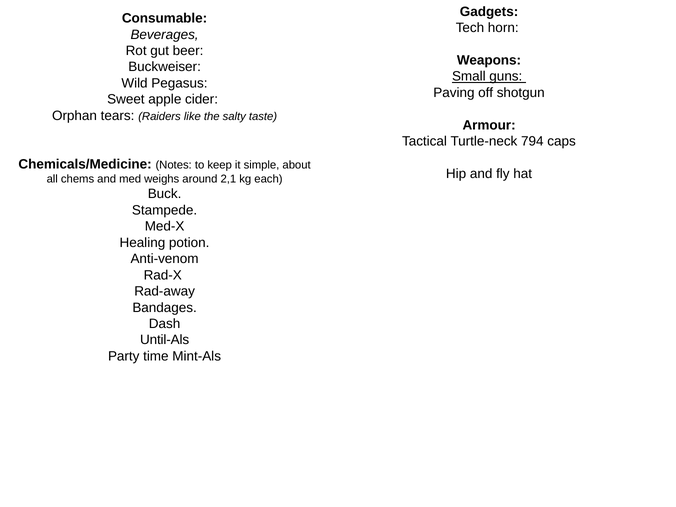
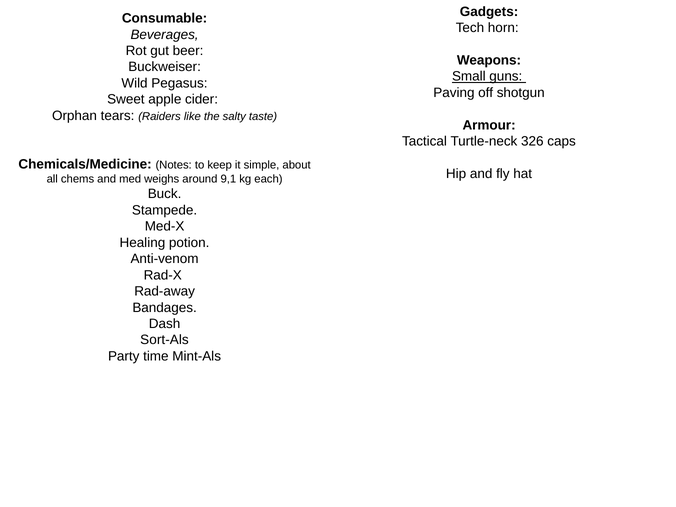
794: 794 -> 326 (532, 141)
2,1: 2,1 -> 9,1 (228, 179)
Until-Als: Until-Als -> Sort-Als (164, 340)
